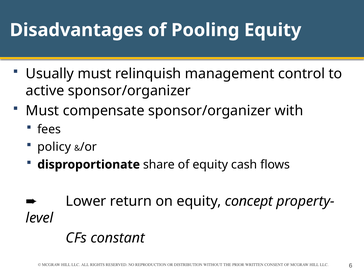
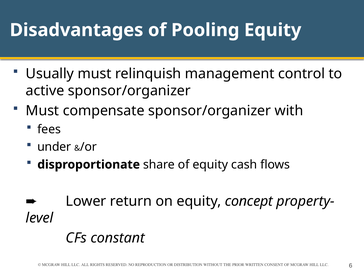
policy: policy -> under (54, 147)
